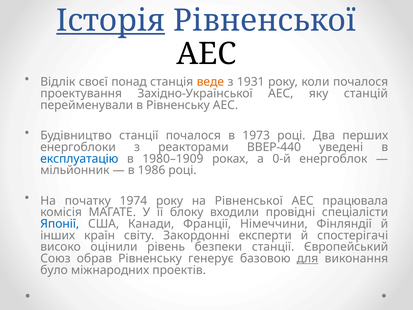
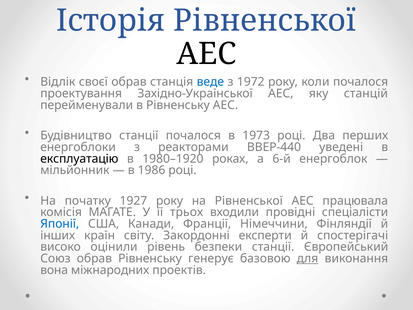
Історія underline: present -> none (111, 21)
своєї понад: понад -> обрав (129, 82)
веде colour: orange -> blue (210, 82)
1931: 1931 -> 1972 (251, 82)
експлуатацію colour: blue -> black (79, 159)
1980–1909: 1980–1909 -> 1980–1920 (173, 159)
0-й: 0-й -> 6-й (282, 159)
1974: 1974 -> 1927 (133, 201)
блоку: блоку -> трьох (187, 212)
було: було -> вона (54, 270)
